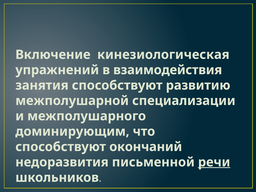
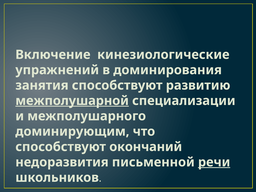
кинезиологическая: кинезиологическая -> кинезиологические (163, 55)
взаимодействия: взаимодействия -> доминирования (168, 70)
межполушарной underline: none -> present (72, 101)
